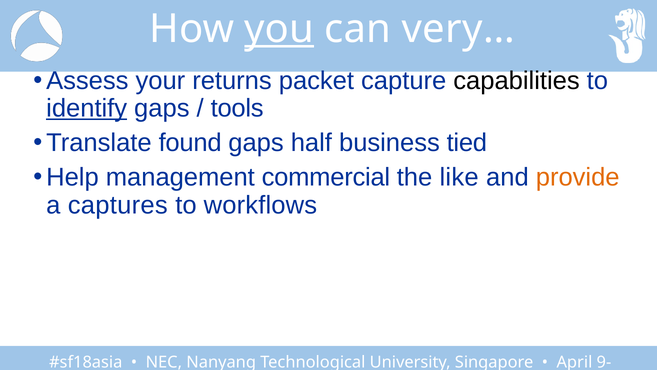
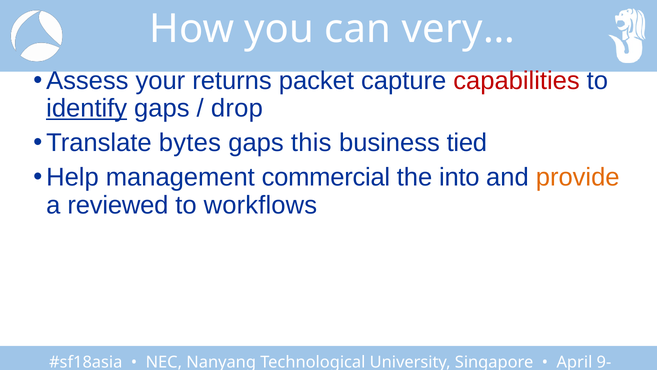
you underline: present -> none (279, 29)
capabilities colour: black -> red (517, 81)
tools: tools -> drop (237, 108)
found: found -> bytes (190, 143)
half: half -> this (311, 143)
like: like -> into (459, 177)
captures: captures -> reviewed (118, 205)
